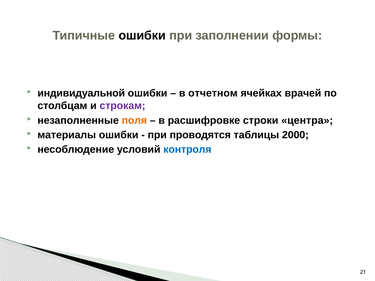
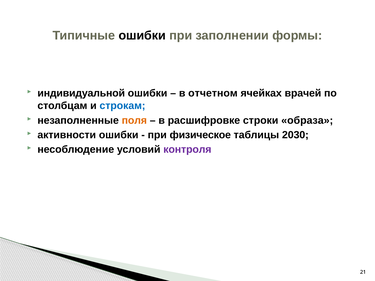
строкам colour: purple -> blue (122, 106)
центра: центра -> образа (307, 120)
материалы: материалы -> активности (67, 135)
проводятся: проводятся -> физическое (200, 135)
2000: 2000 -> 2030 (295, 135)
контроля colour: blue -> purple (187, 150)
